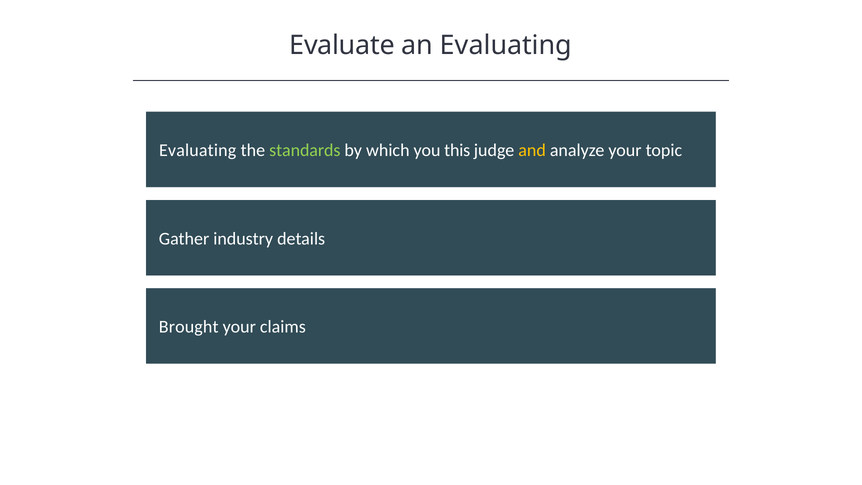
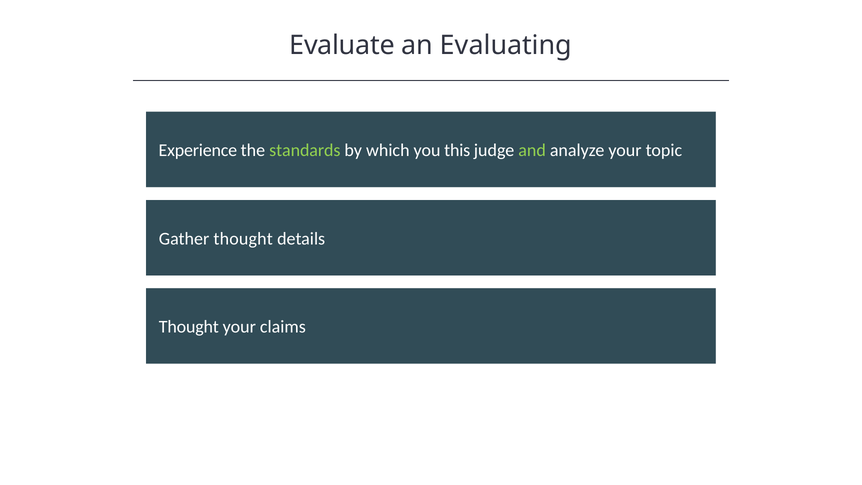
Evaluating: Evaluating -> Experience (198, 150)
and colour: yellow -> light green (532, 150)
Gather industry: industry -> thought (243, 239)
Brought: Brought -> Thought (189, 327)
